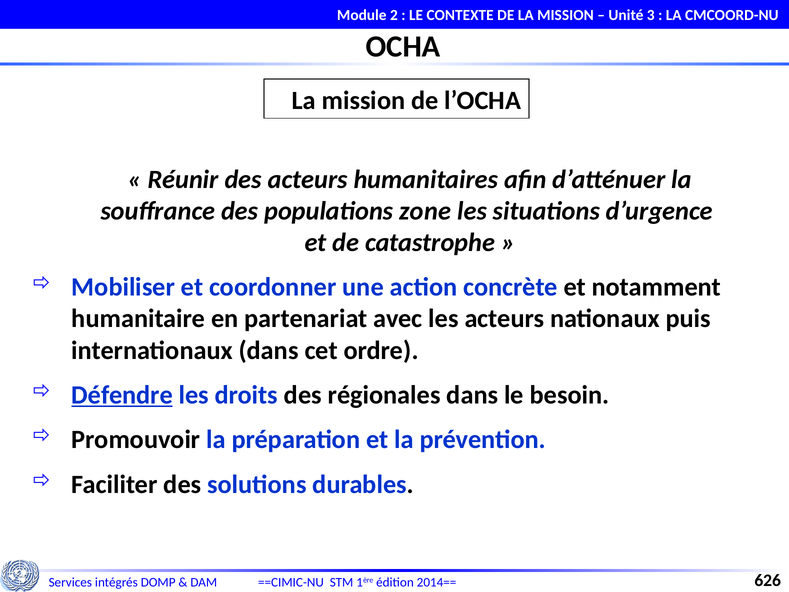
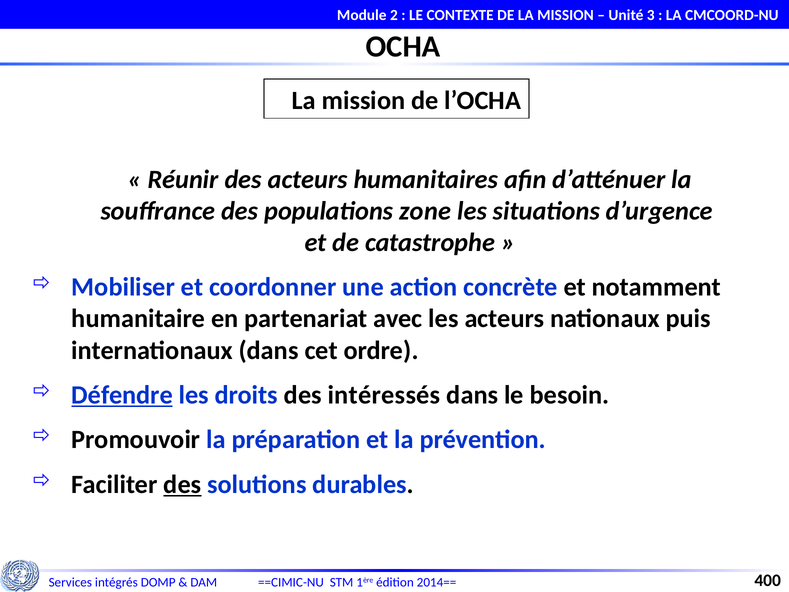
régionales: régionales -> intéressés (384, 395)
des underline: none -> present (182, 484)
626: 626 -> 400 (768, 580)
